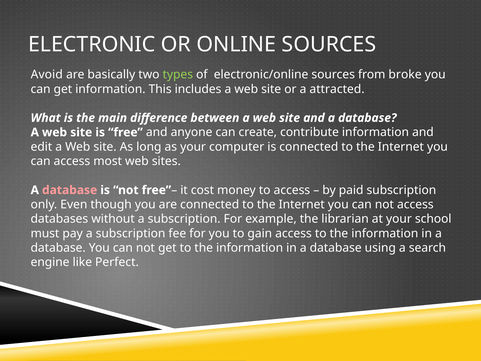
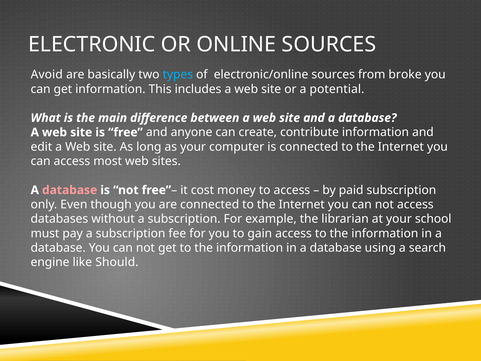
types colour: light green -> light blue (178, 75)
attracted: attracted -> potential (337, 89)
Perfect: Perfect -> Should (117, 262)
